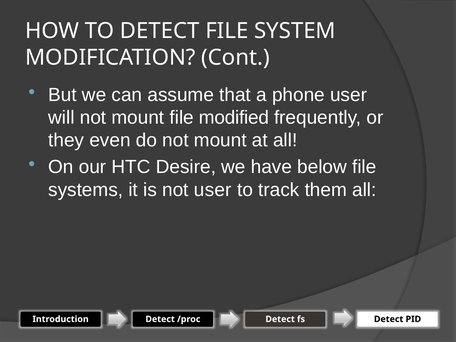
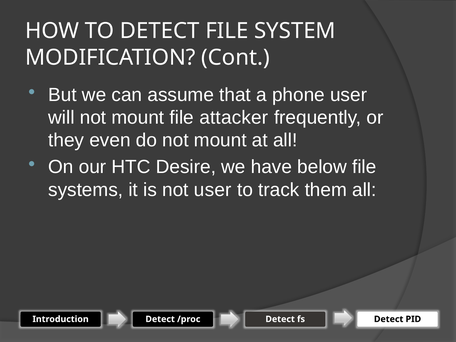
modified: modified -> attacker (234, 118)
